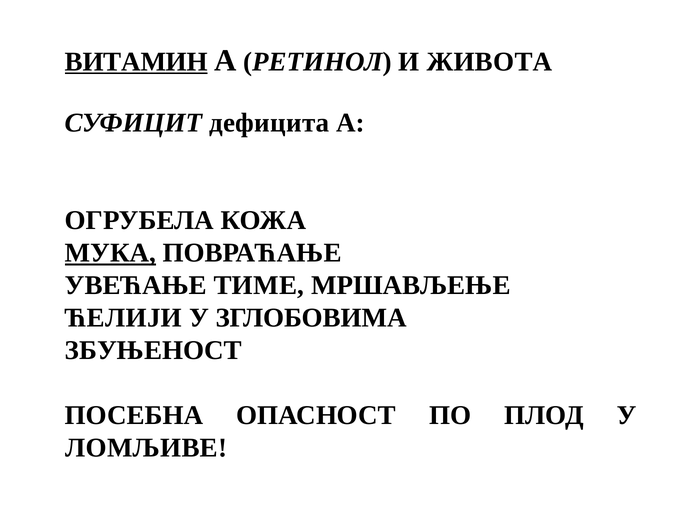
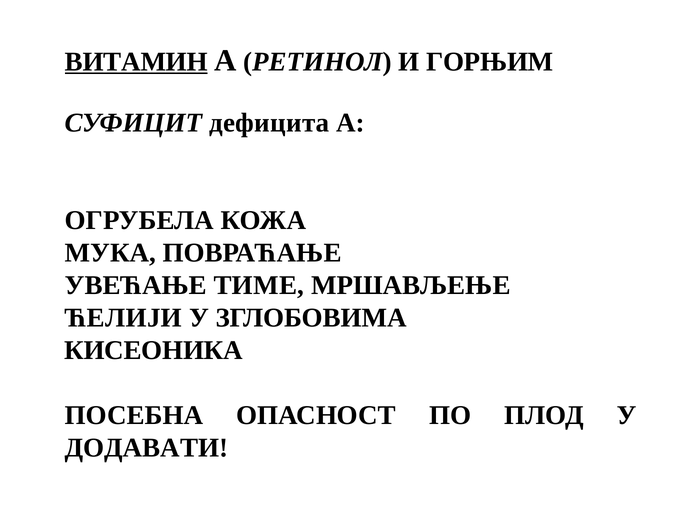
ЖИВОТА: ЖИВОТА -> ГОРЊИМ (490, 62)
МУКА underline: present -> none (110, 253)
ЗБУЊЕНОСТ: ЗБУЊЕНОСТ -> КИСЕОНИКА (153, 350)
ЛОМЉИВЕ: ЛОМЉИВЕ -> ДОДАВАТИ (146, 448)
